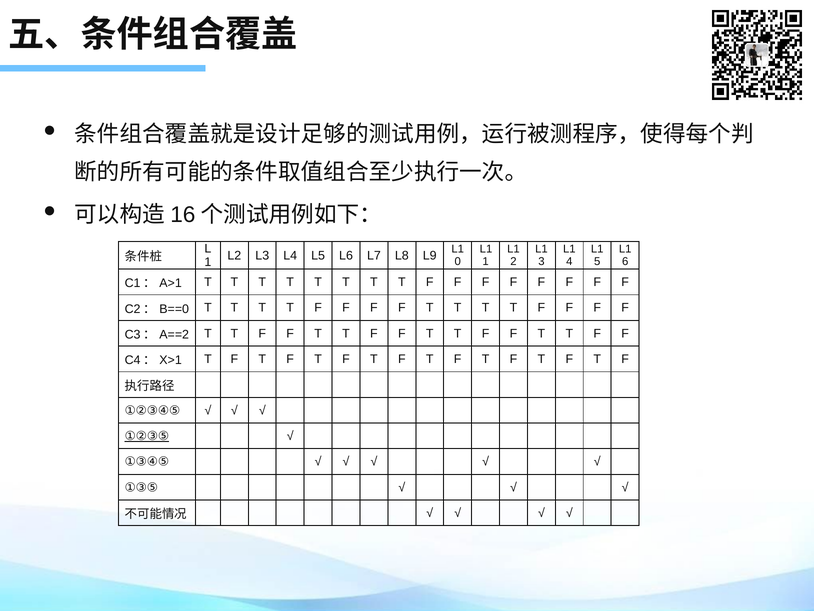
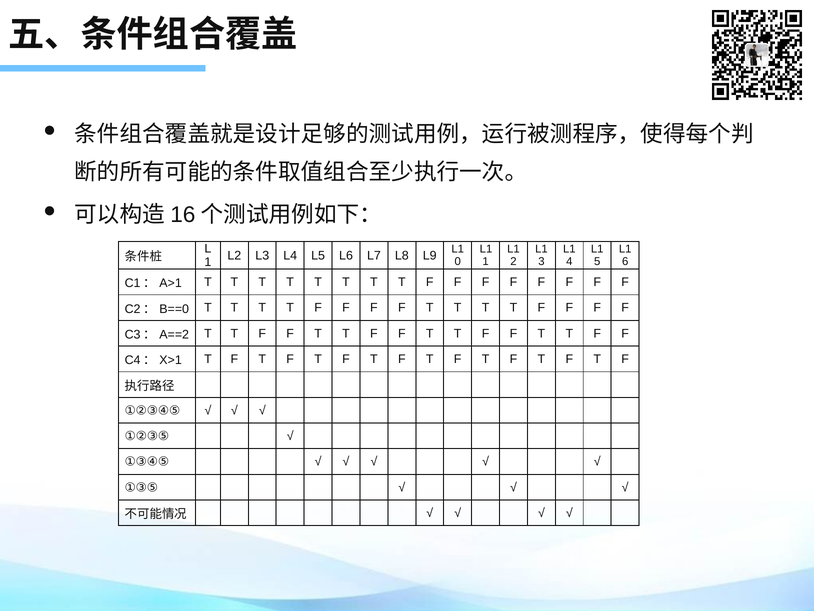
①②③⑤ underline: present -> none (147, 436)
